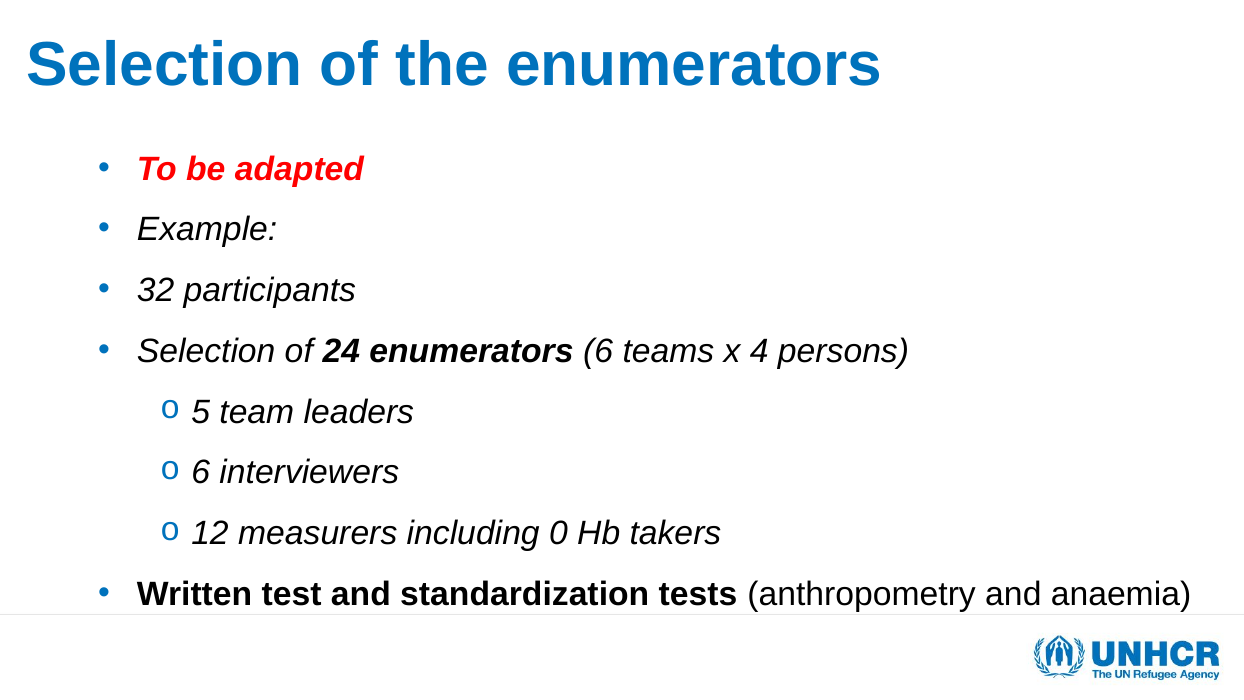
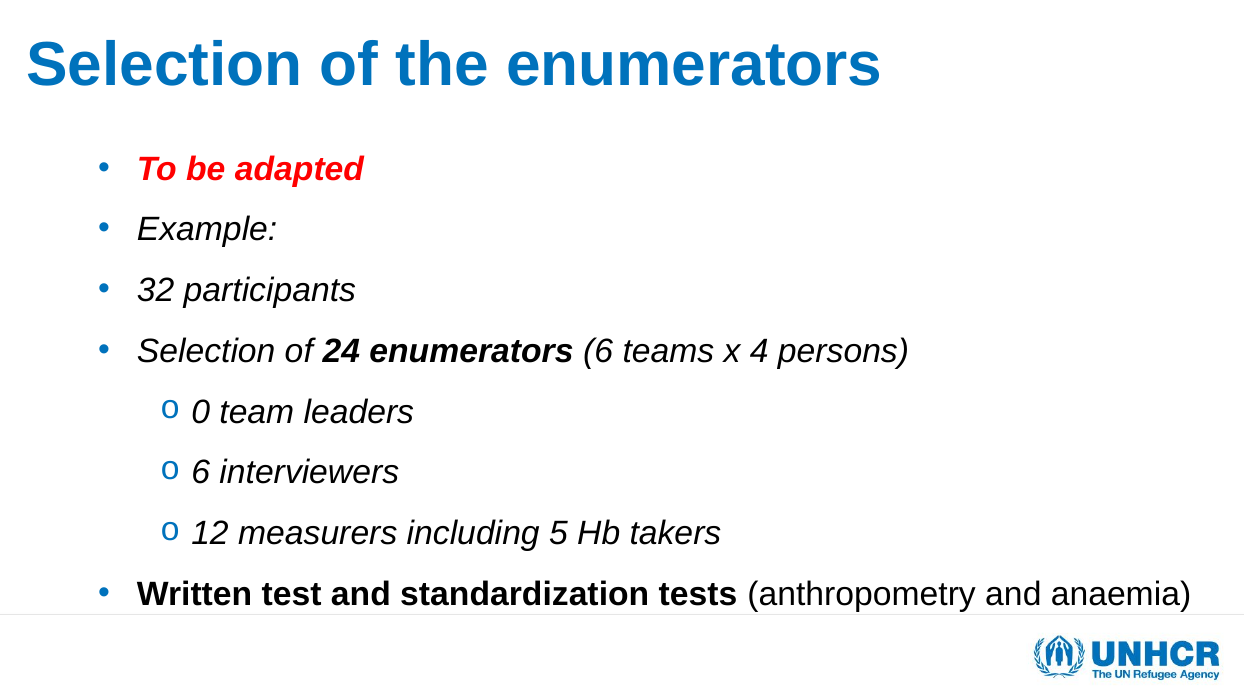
5: 5 -> 0 (201, 412)
0: 0 -> 5 (558, 533)
